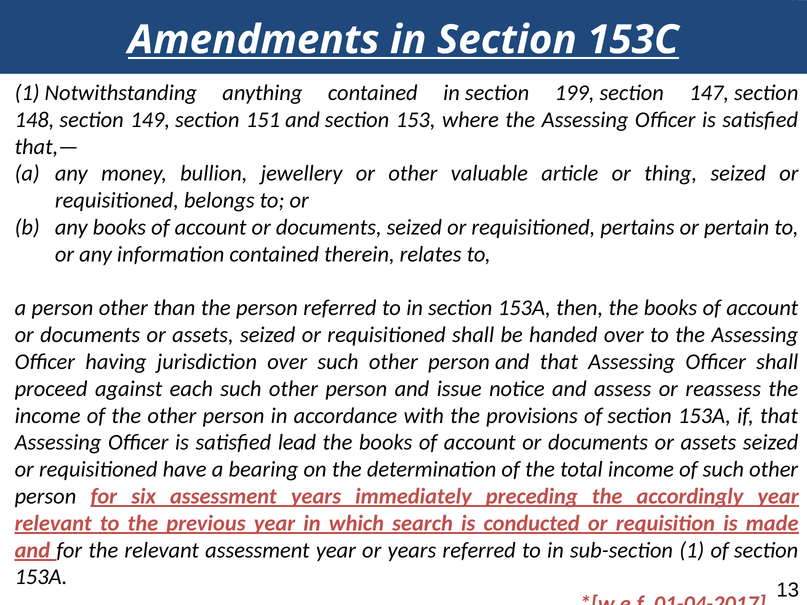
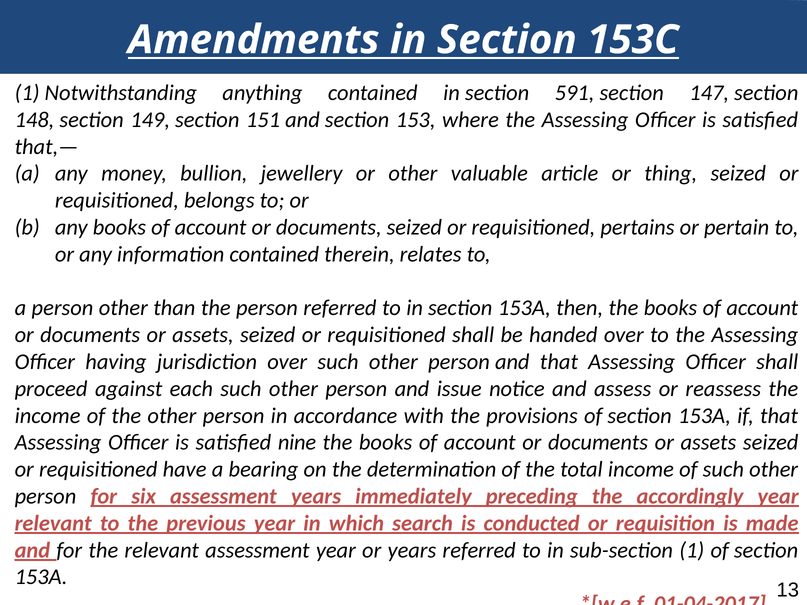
199: 199 -> 591 (575, 93)
lead: lead -> nine (297, 443)
